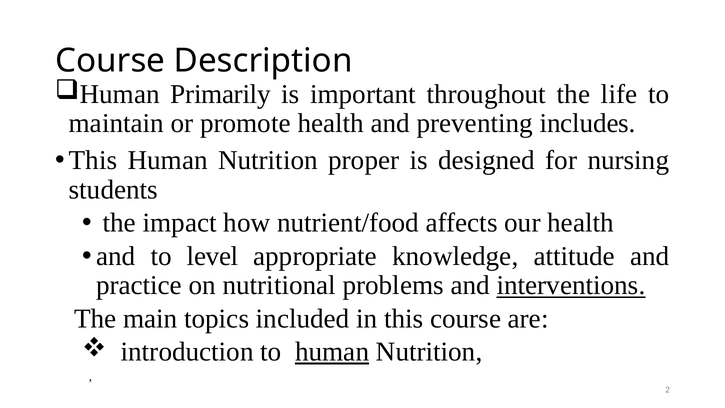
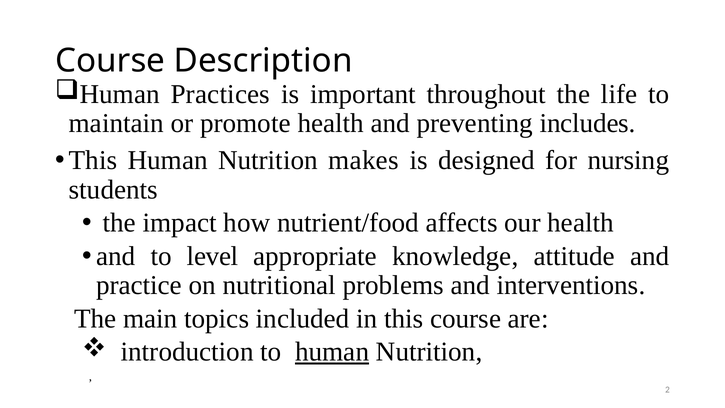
Primarily: Primarily -> Practices (220, 94)
proper: proper -> makes (364, 160)
interventions underline: present -> none (571, 285)
